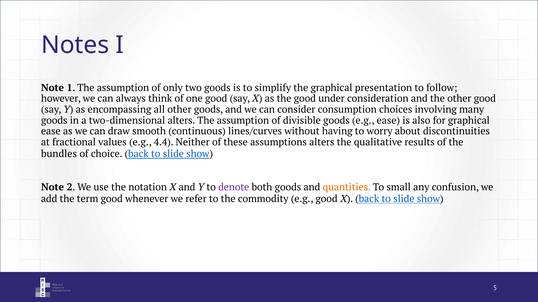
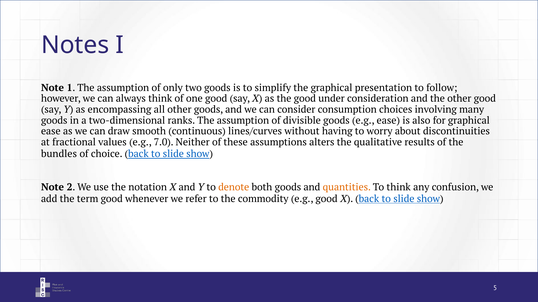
two-dimensional alters: alters -> ranks (181, 121)
4.4: 4.4 -> 7.0 (164, 142)
denote colour: purple -> orange (234, 187)
To small: small -> think (399, 187)
